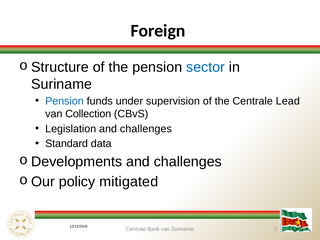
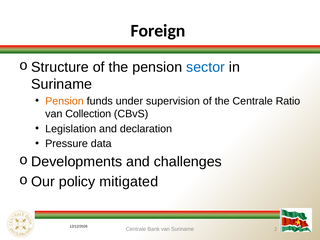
Pension colour: blue -> orange (64, 101)
Lead: Lead -> Ratio (288, 101)
Legislation and challenges: challenges -> declaration (146, 129)
Standard: Standard -> Pressure (67, 144)
